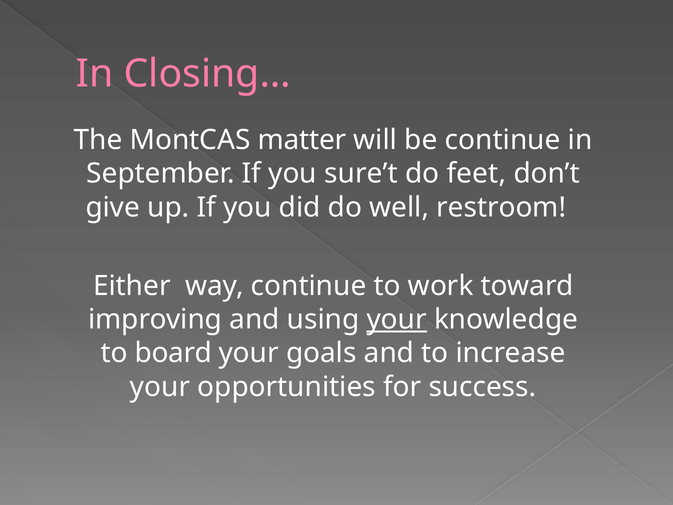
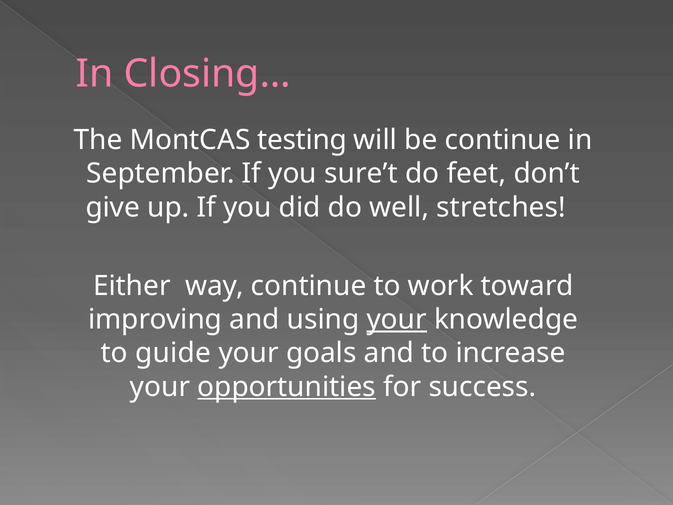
matter: matter -> testing (302, 140)
restroom: restroom -> stretches (501, 207)
board: board -> guide (173, 353)
opportunities underline: none -> present (287, 387)
